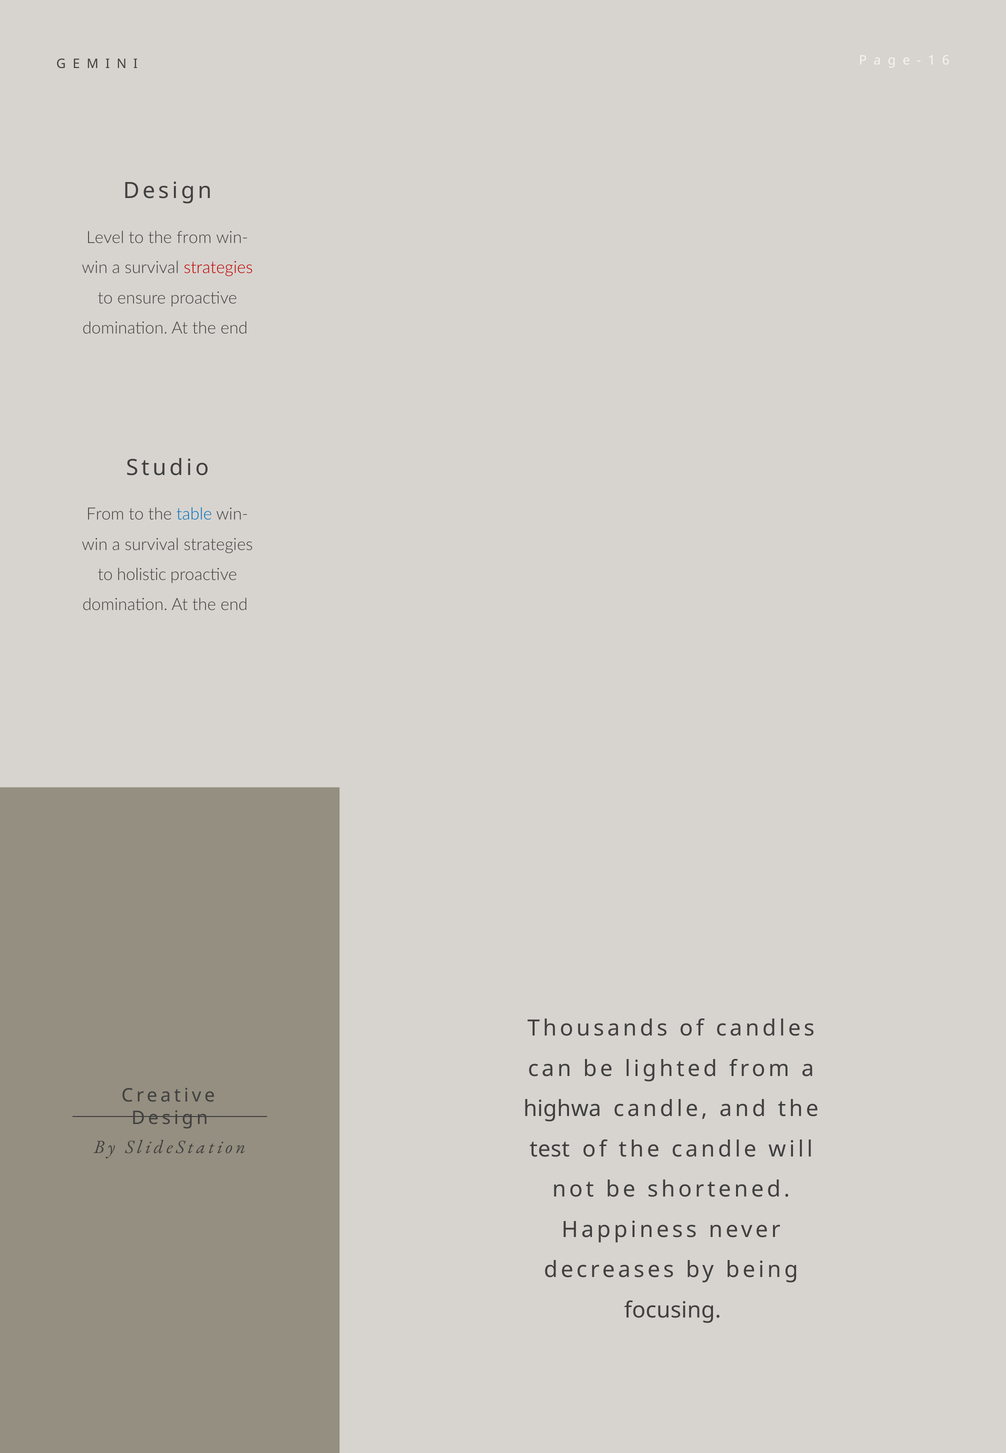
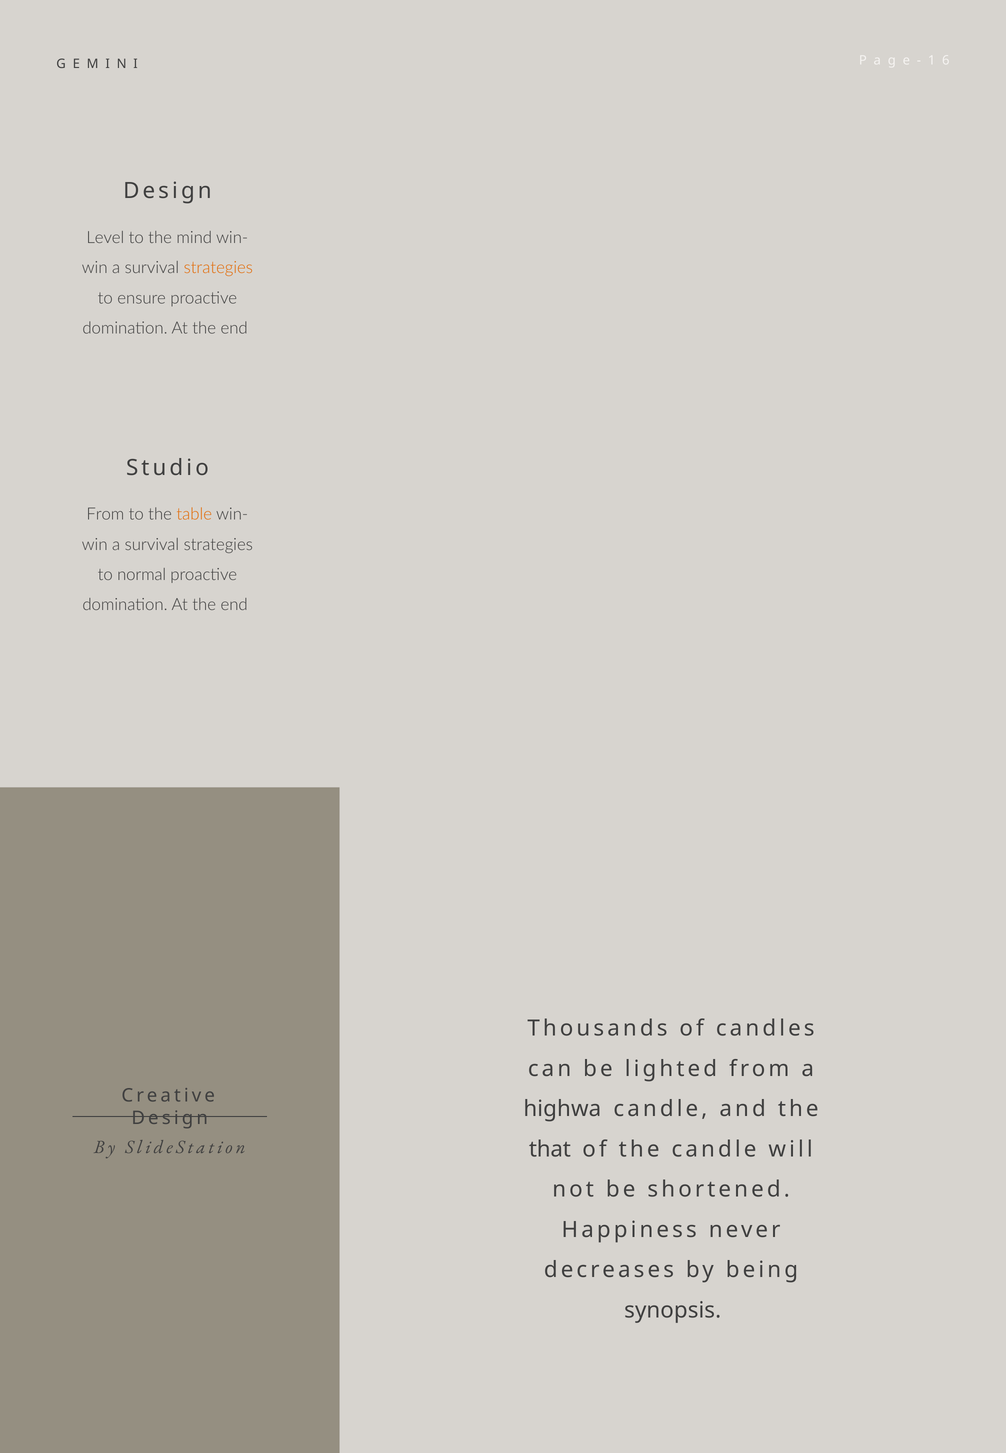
the from: from -> mind (194, 238)
strategies colour: red -> orange (218, 268)
table colour: blue -> orange (194, 514)
holistic: holistic -> normal (142, 575)
test: test -> that (550, 1149)
focusing: focusing -> synopsis (673, 1310)
